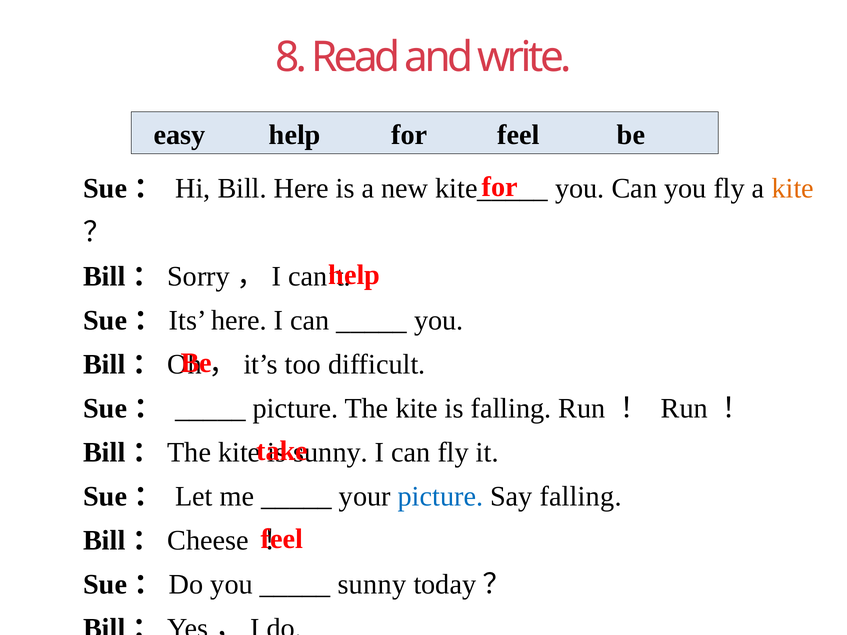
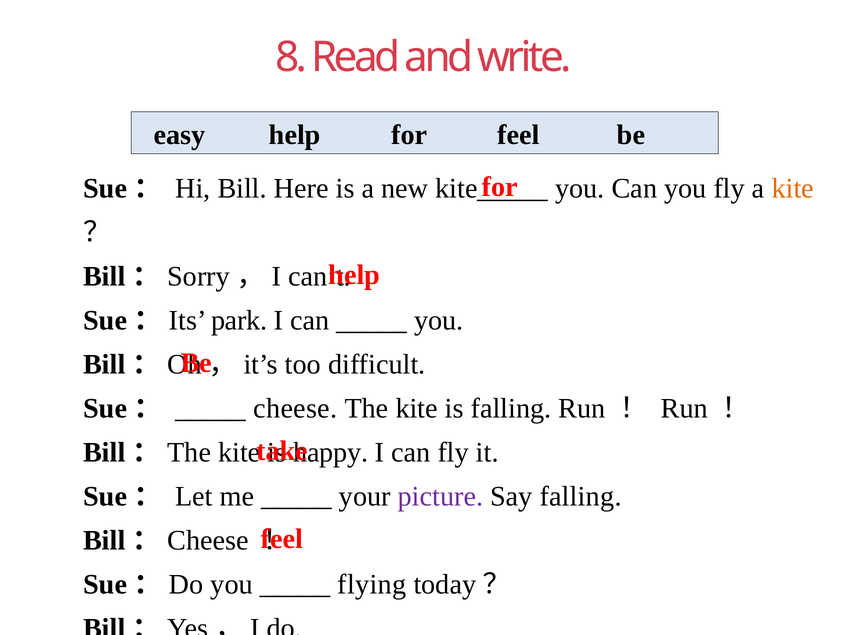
Sue：Its here: here -> park (239, 320)
picture: picture -> cheese (295, 408)
sunny: sunny -> happy (331, 452)
picture colour: blue -> purple (440, 496)
sunny: sunny -> flying (372, 584)
